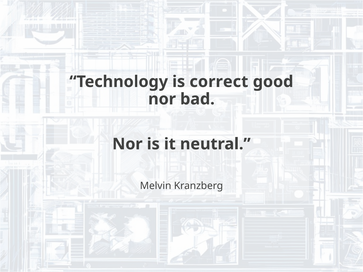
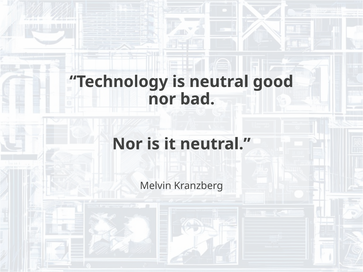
is correct: correct -> neutral (219, 82)
